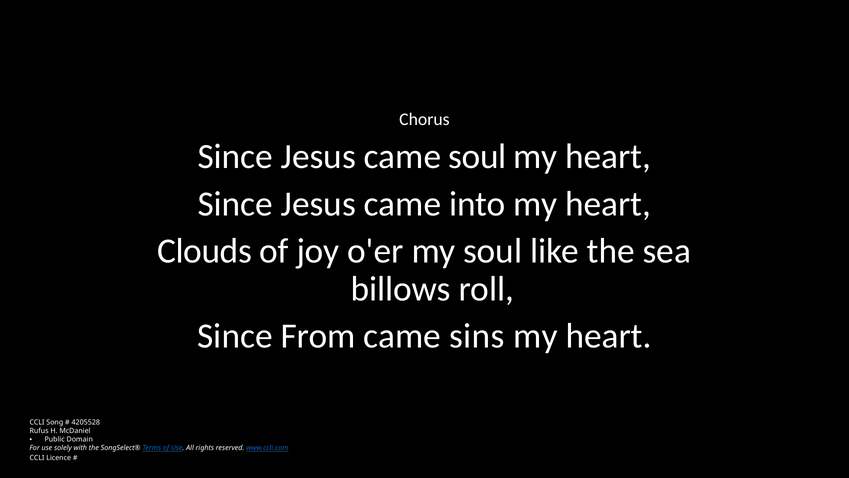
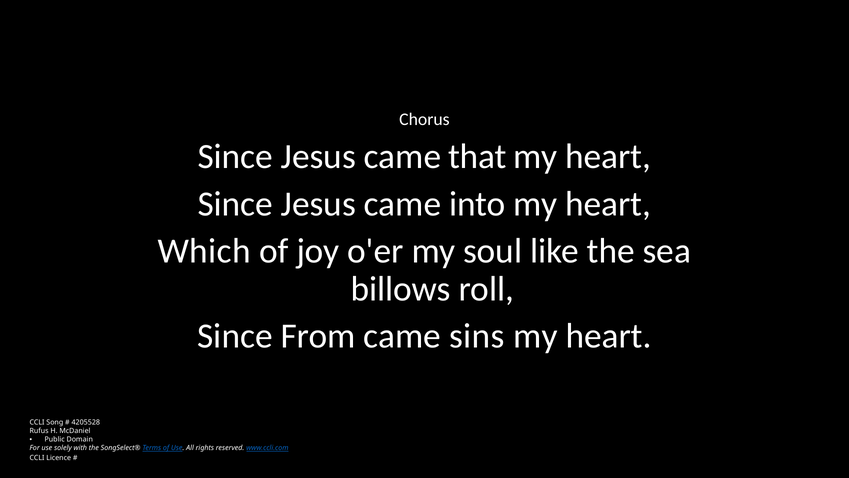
came soul: soul -> that (477, 157)
Clouds: Clouds -> Which (204, 251)
